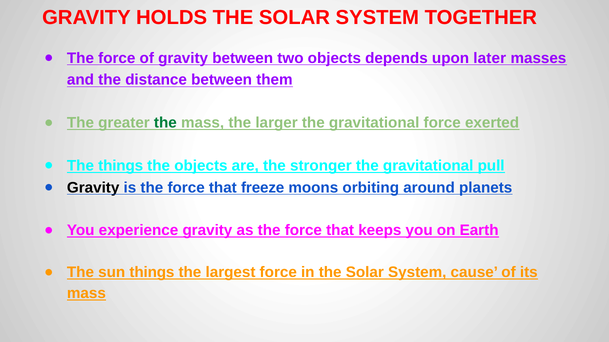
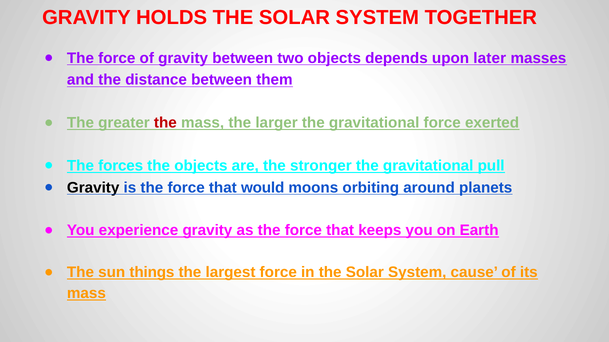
the colour: green -> red (165, 123)
The things: things -> forces (121, 166)
freeze: freeze -> would (263, 188)
